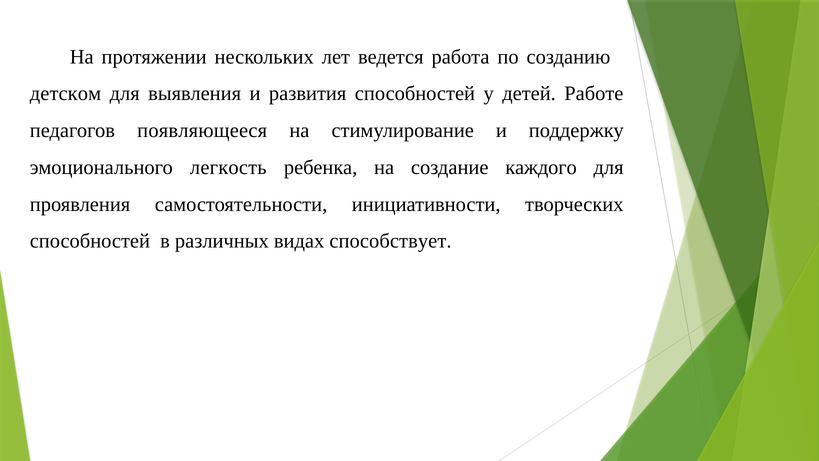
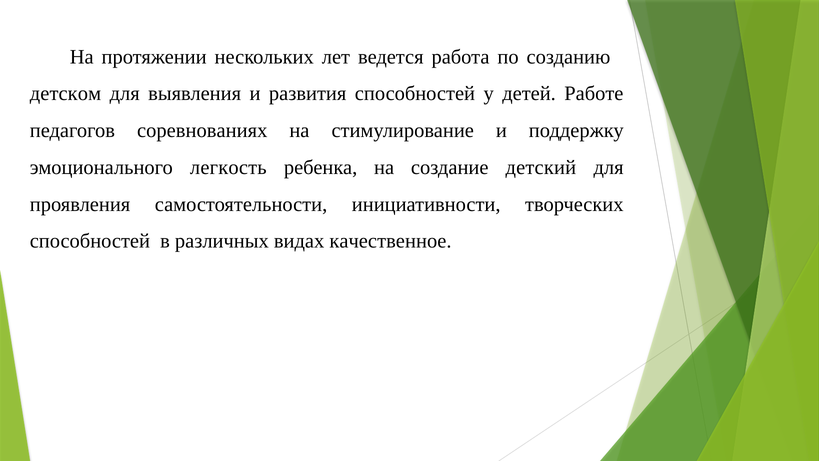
появляющееся: появляющееся -> соревнованиях (202, 131)
каждого: каждого -> детский (541, 167)
способствует: способствует -> качественное (390, 241)
